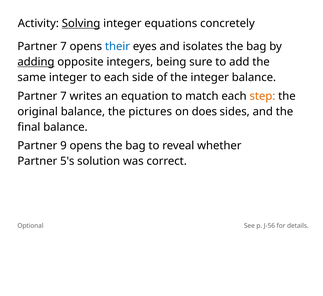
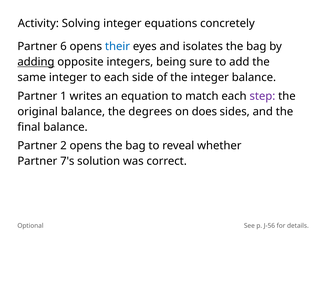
Solving underline: present -> none (81, 23)
7: 7 -> 6 (63, 46)
7: 7 -> 1 (63, 96)
step colour: orange -> purple (262, 96)
pictures: pictures -> degrees (150, 112)
9: 9 -> 2 (63, 146)
5's: 5's -> 7's (67, 161)
